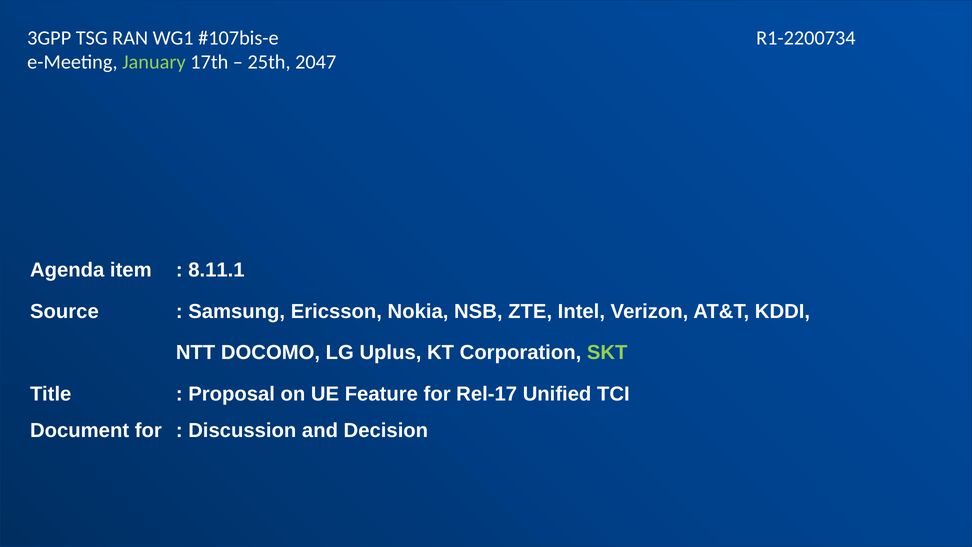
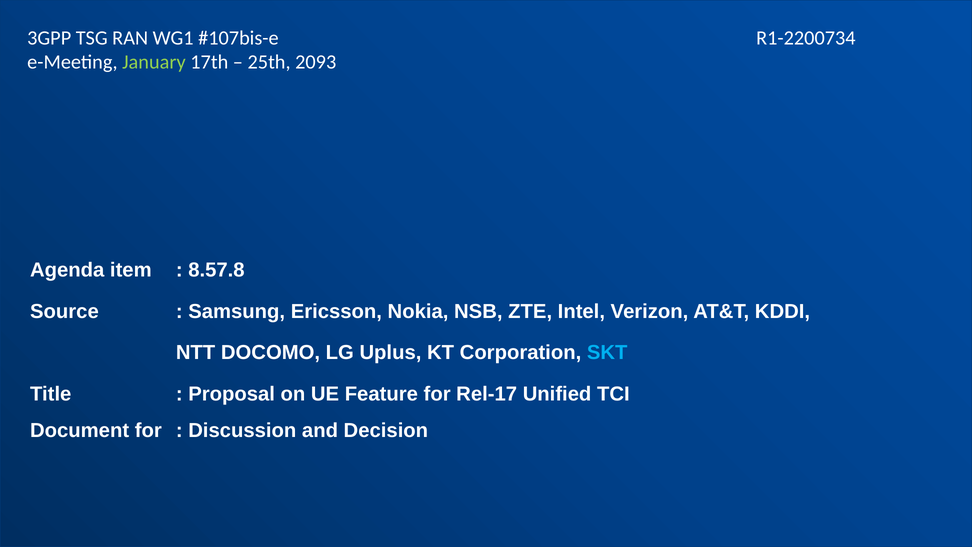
2047: 2047 -> 2093 (316, 62)
8.11.1: 8.11.1 -> 8.57.8 (216, 270)
SKT colour: light green -> light blue (607, 353)
